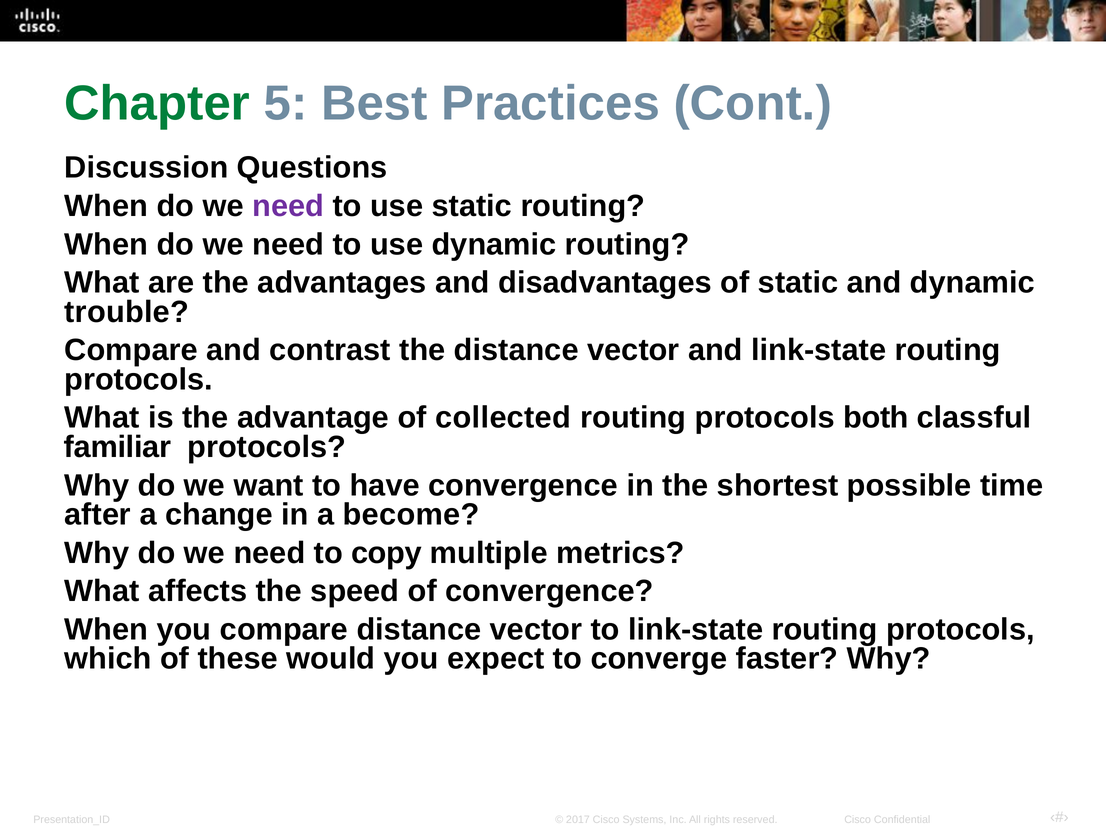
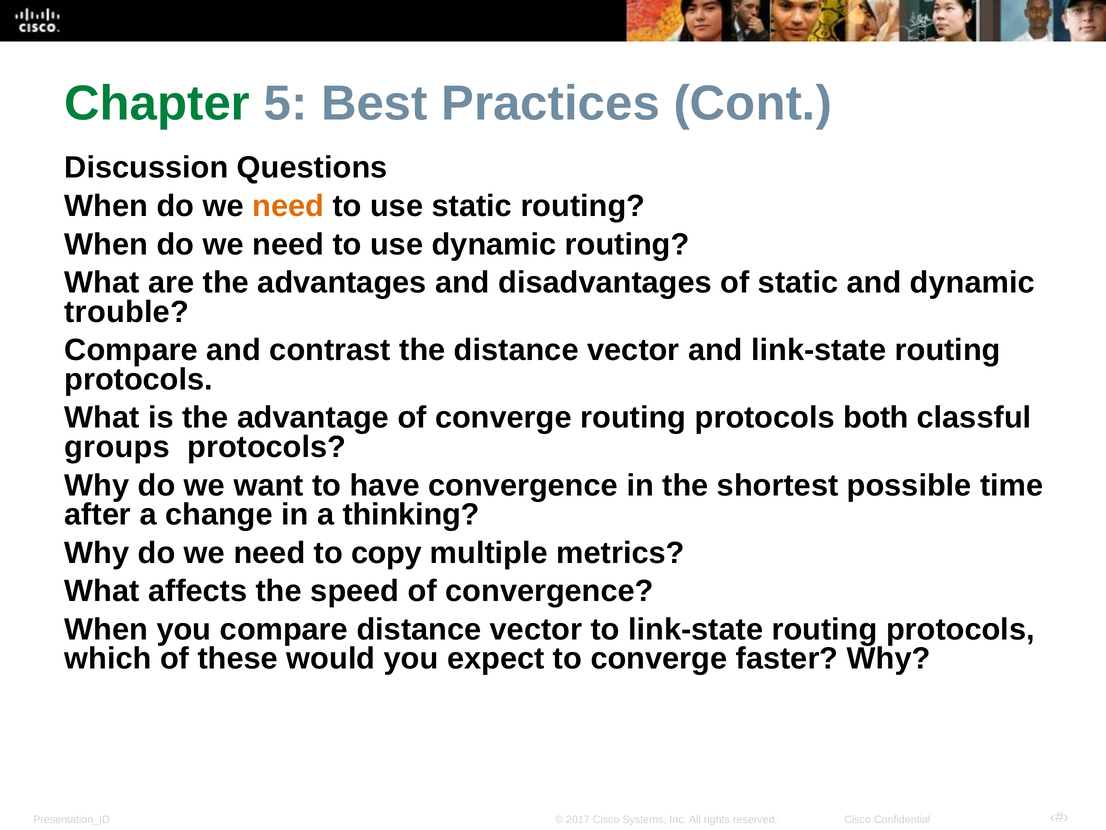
need colour: purple -> orange (288, 206)
of collected: collected -> converge (503, 418)
familiar: familiar -> groups (117, 447)
become: become -> thinking (411, 514)
